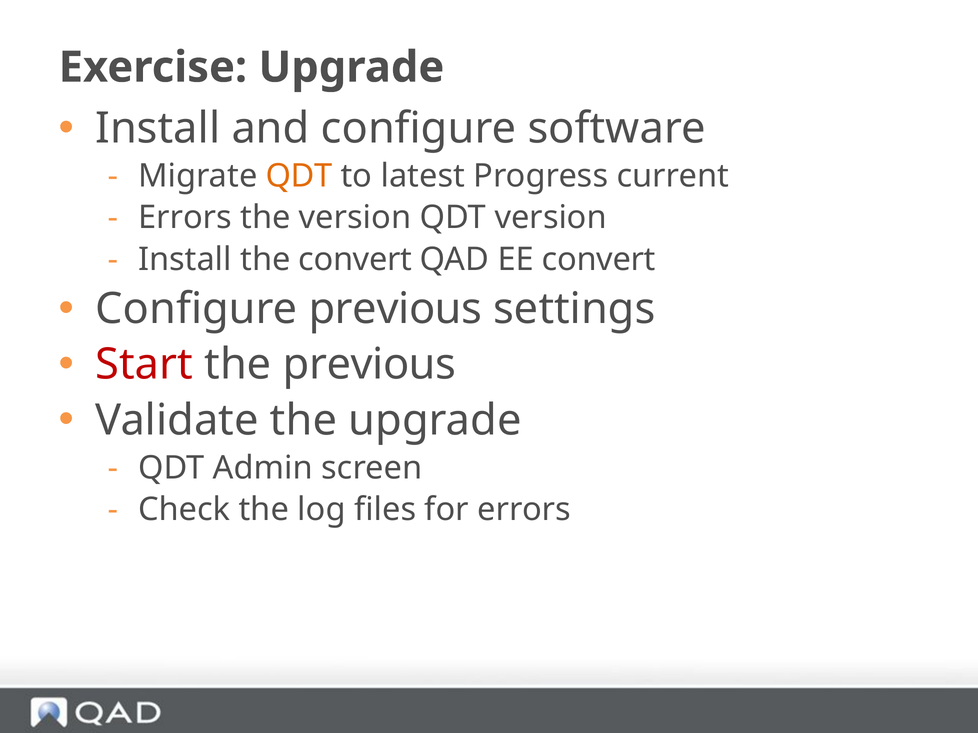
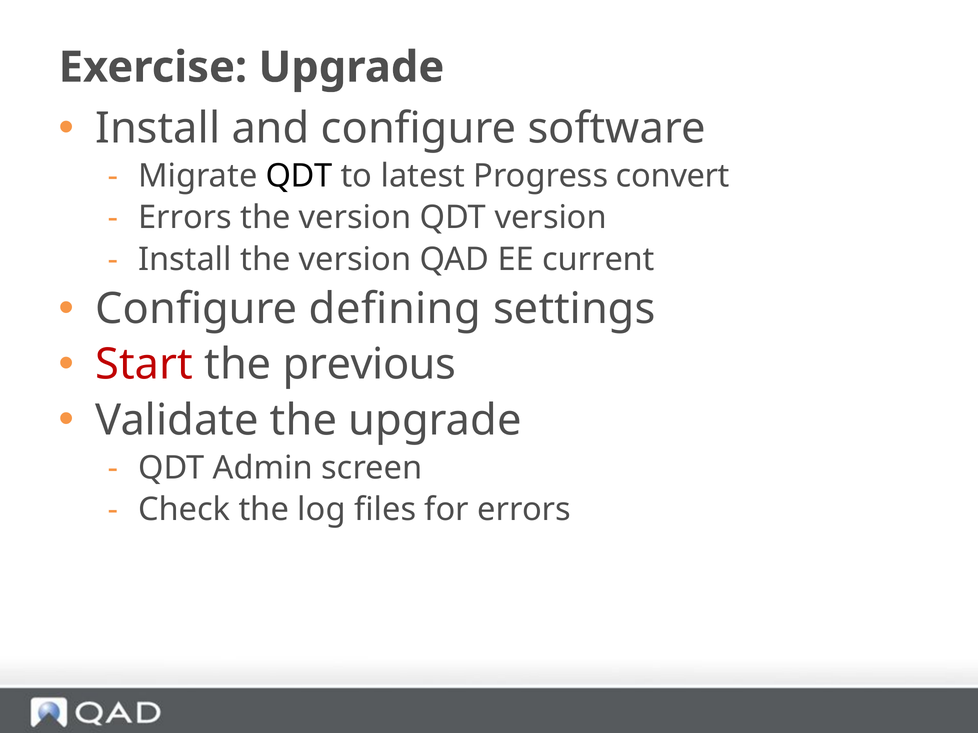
QDT colour: orange -> black (299, 176)
current: current -> convert (673, 176)
Install the convert: convert -> version (355, 259)
EE convert: convert -> current (599, 259)
Configure previous: previous -> defining (395, 309)
